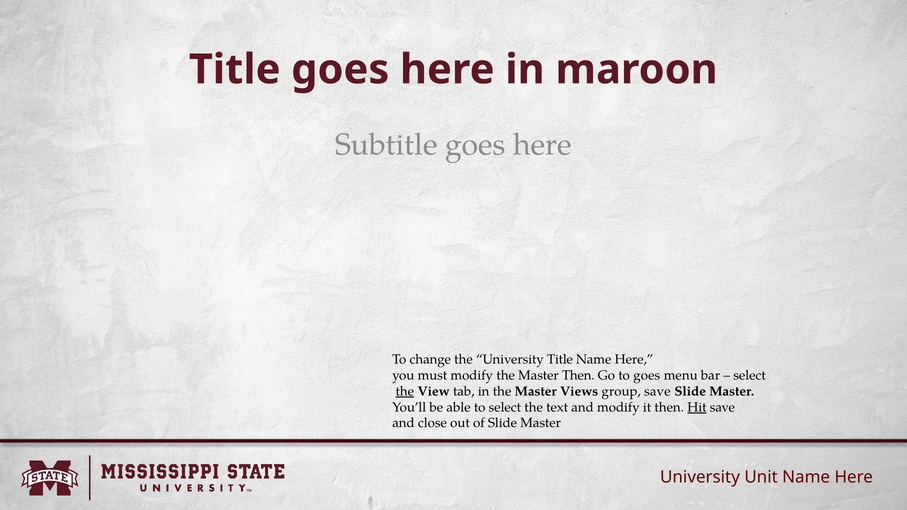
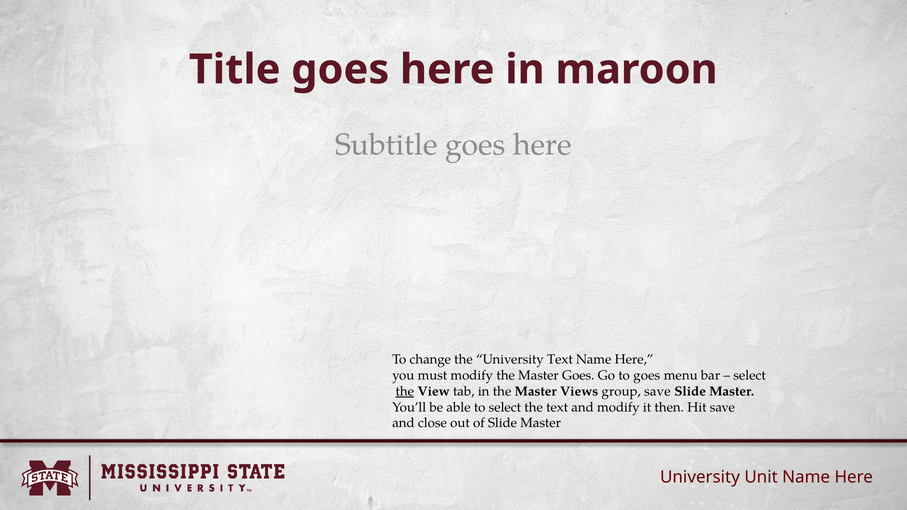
University Title: Title -> Text (560, 360)
Master Then: Then -> Goes (578, 376)
Hit underline: present -> none (697, 407)
